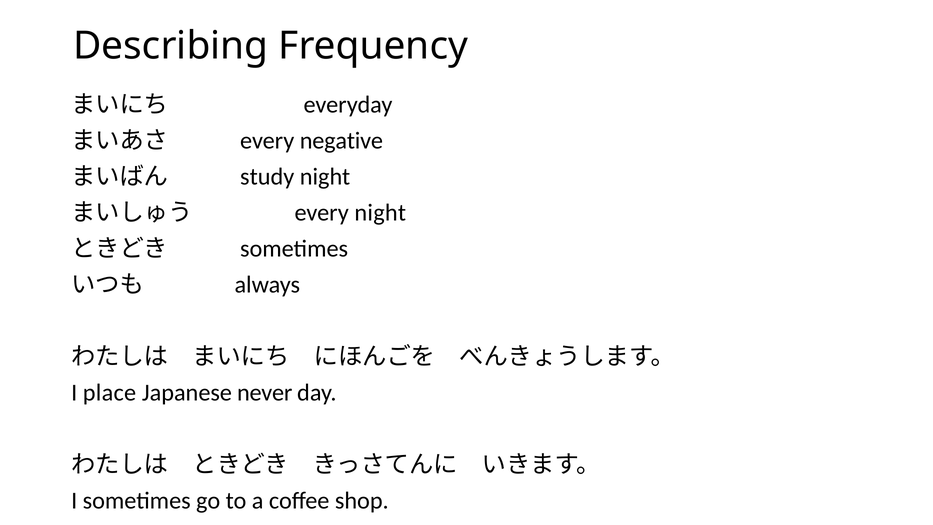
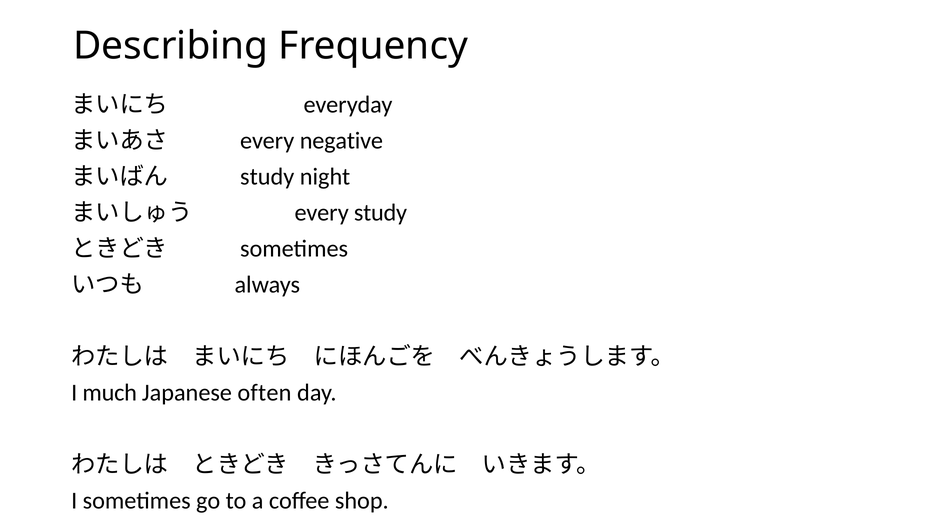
every night: night -> study (381, 213)
place: place -> much (110, 393)
never: never -> often (264, 393)
